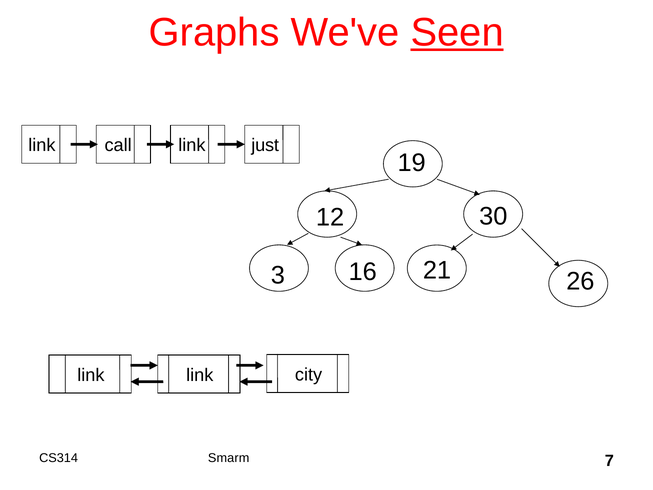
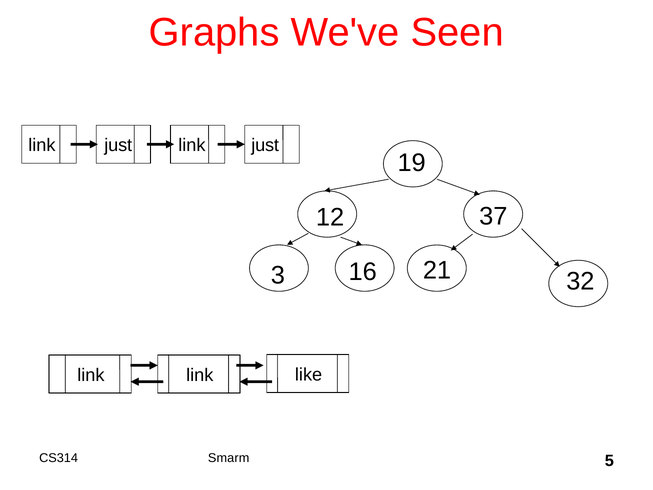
Seen underline: present -> none (457, 33)
call: call -> just (118, 145)
30: 30 -> 37 (493, 216)
26: 26 -> 32 (580, 281)
city: city -> like (309, 375)
7: 7 -> 5 (609, 460)
